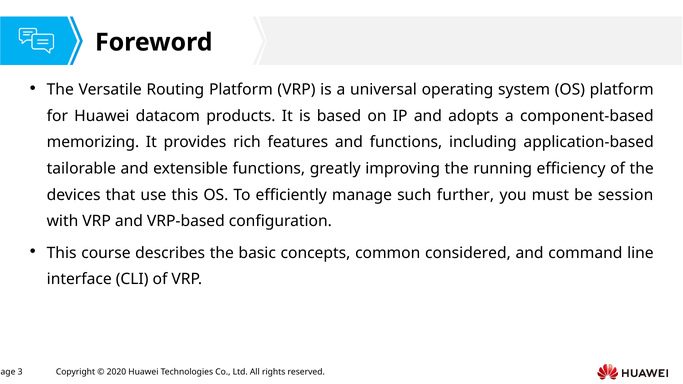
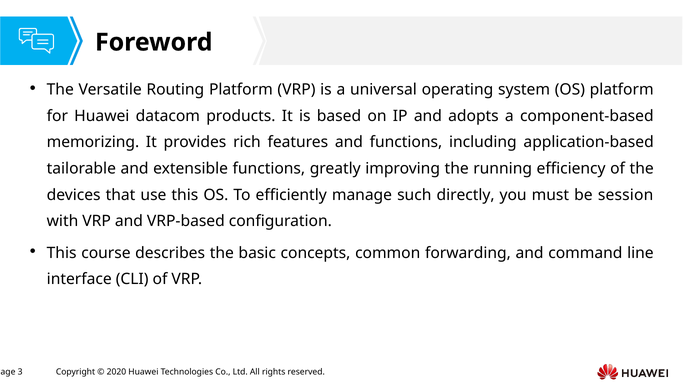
further: further -> directly (466, 195)
considered: considered -> forwarding (468, 253)
